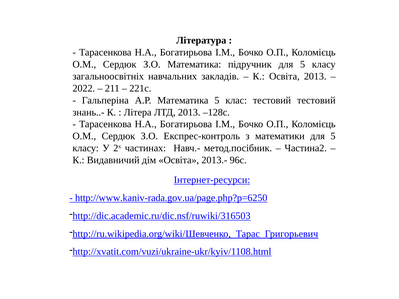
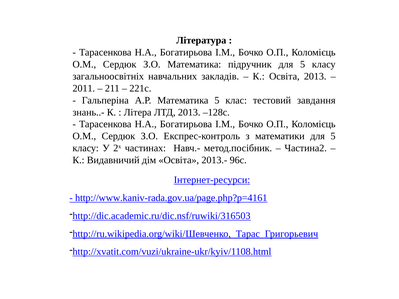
2022: 2022 -> 2011 (84, 88)
тестовий тестовий: тестовий -> завдання (316, 100)
http://www.kaniv-rada.gov.ua/page.php?p=6250: http://www.kaniv-rada.gov.ua/page.php?p=6250 -> http://www.kaniv-rada.gov.ua/page.php?p=4161 (171, 198)
